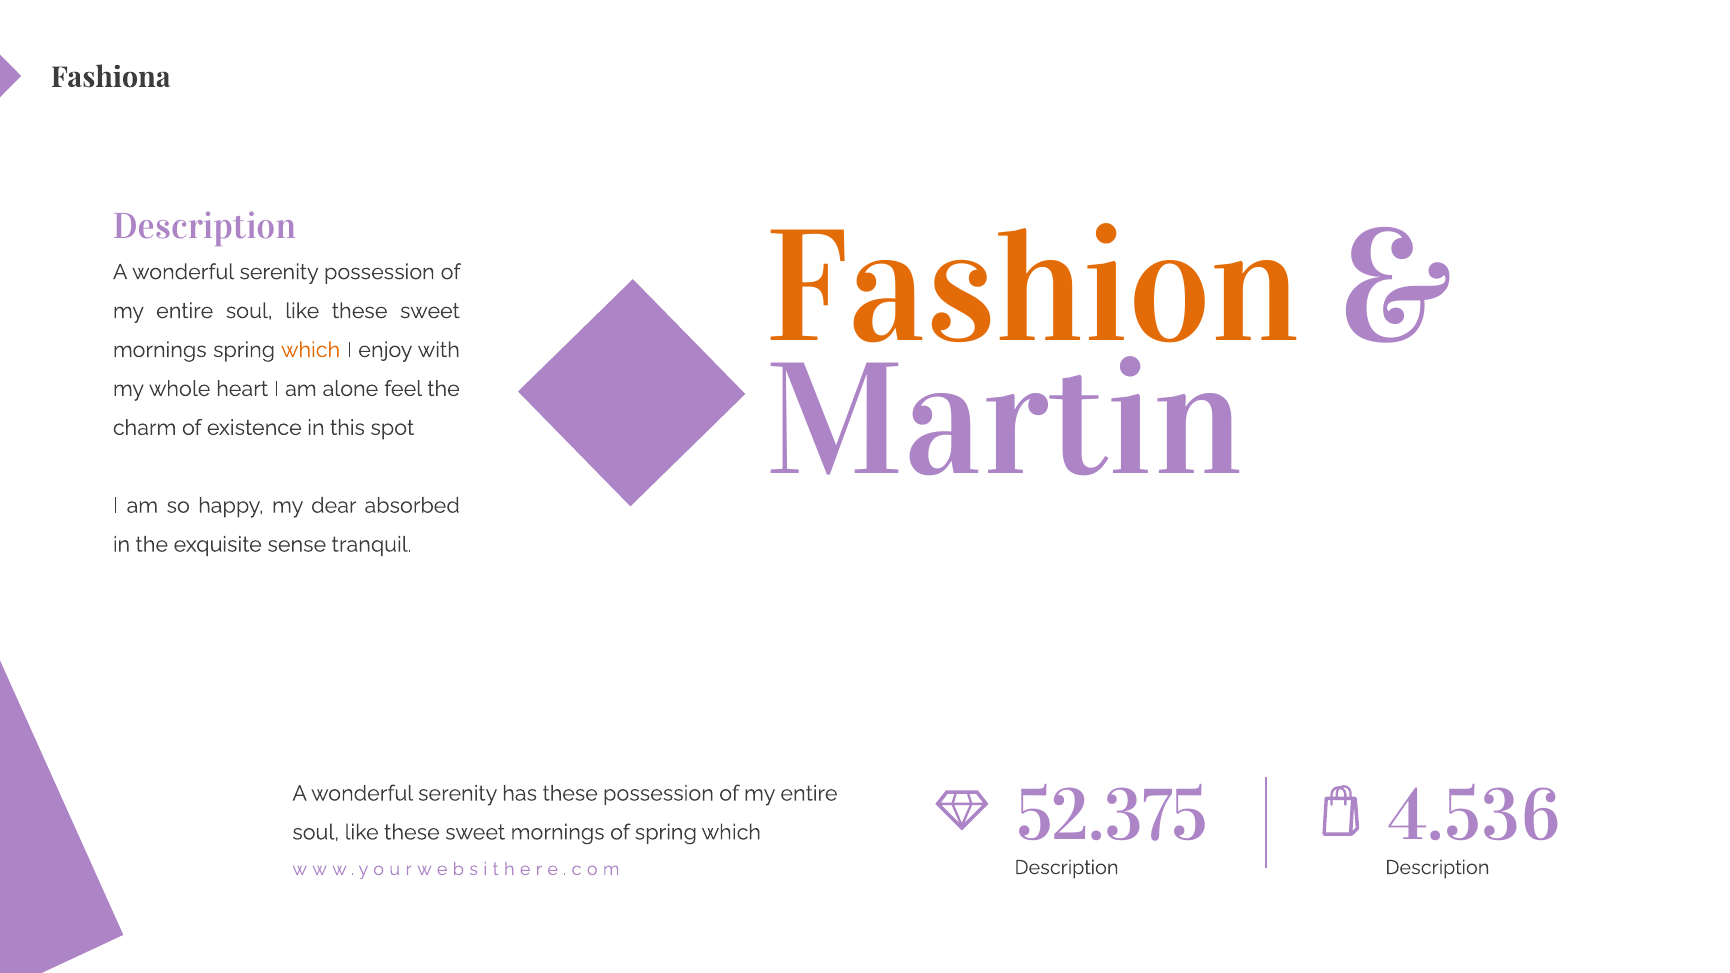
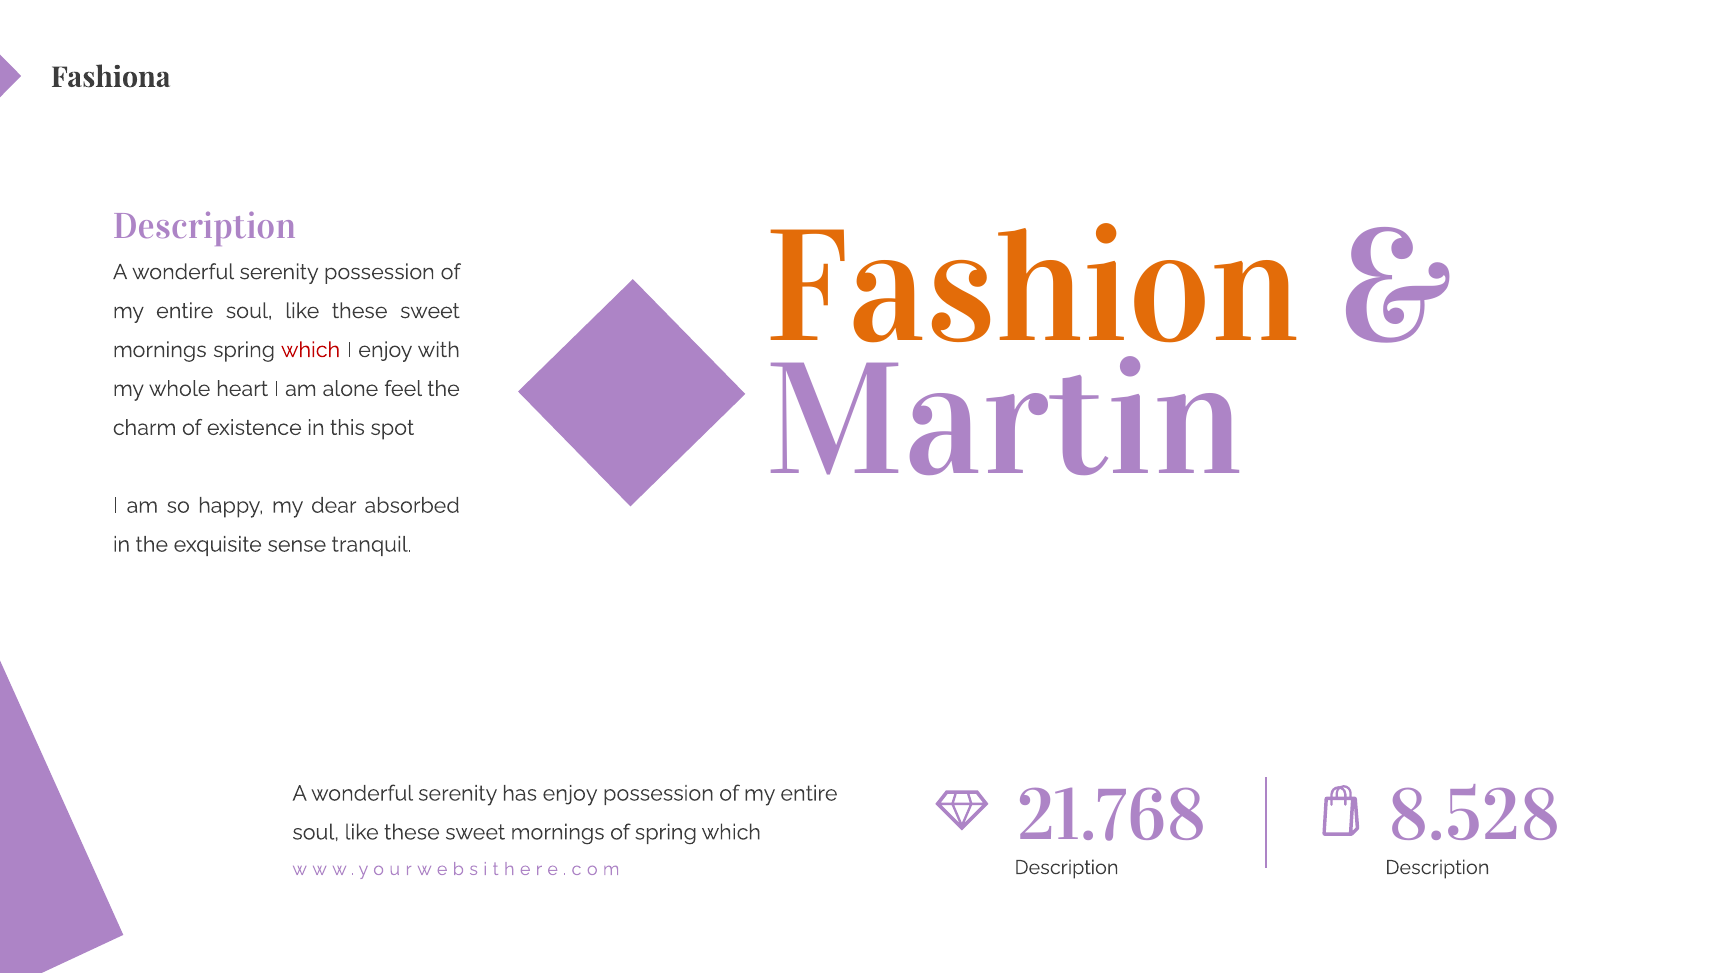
which colour: orange -> red (311, 350)
has these: these -> enjoy (570, 794)
52.375: 52.375 -> 21.768 (1112, 816)
4.536: 4.536 -> 8.528 (1474, 816)
